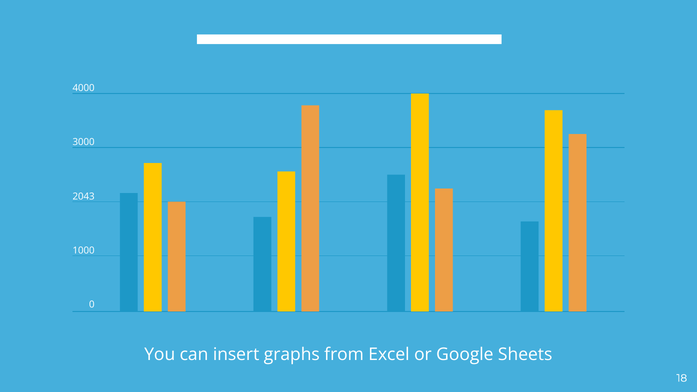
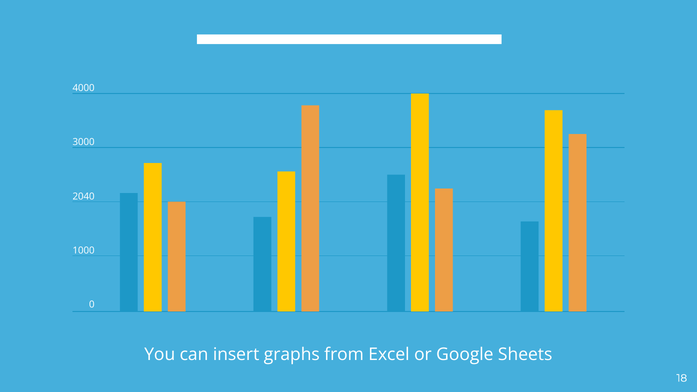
2043: 2043 -> 2040 (84, 196)
